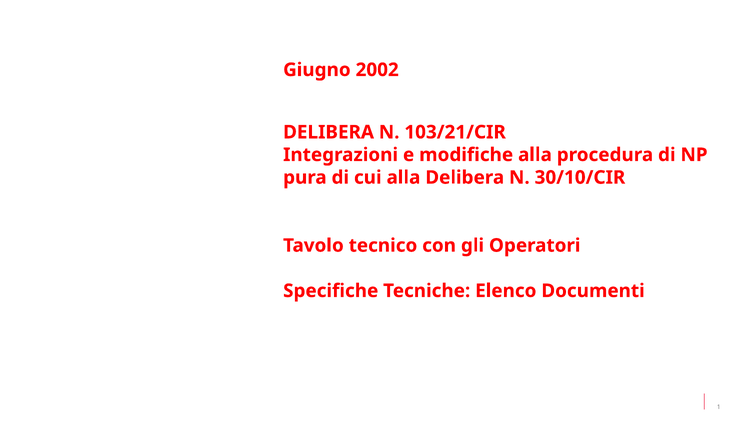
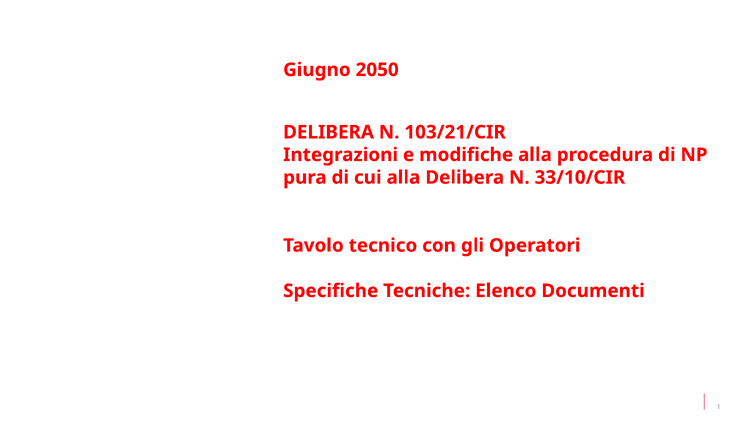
2002: 2002 -> 2050 (377, 70)
30/10/CIR: 30/10/CIR -> 33/10/CIR (580, 177)
